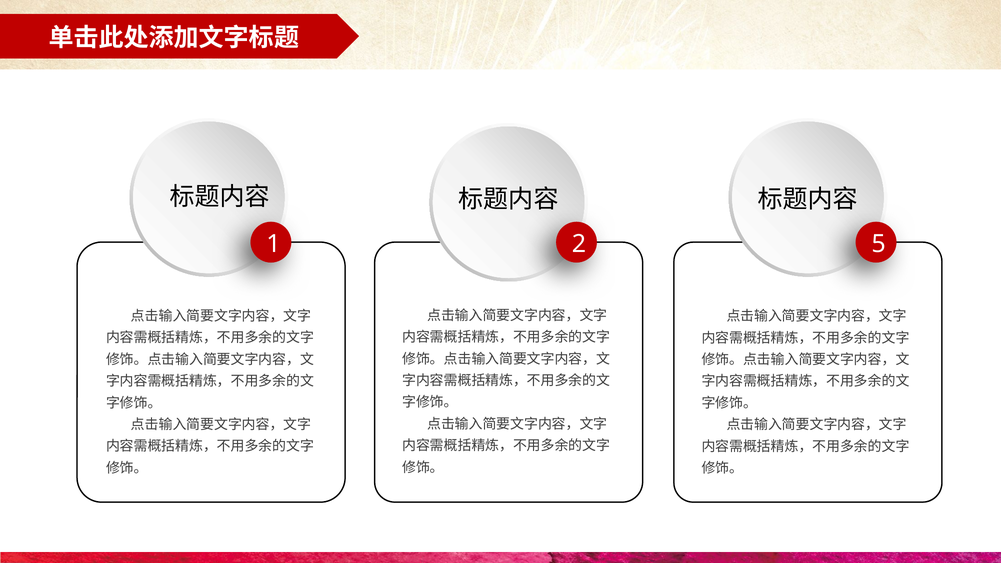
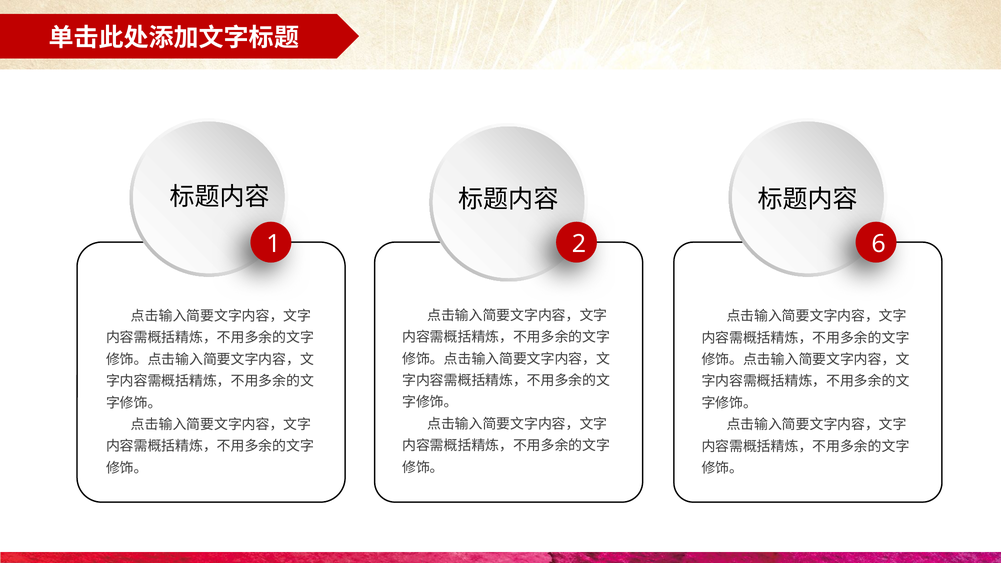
5: 5 -> 6 (879, 244)
